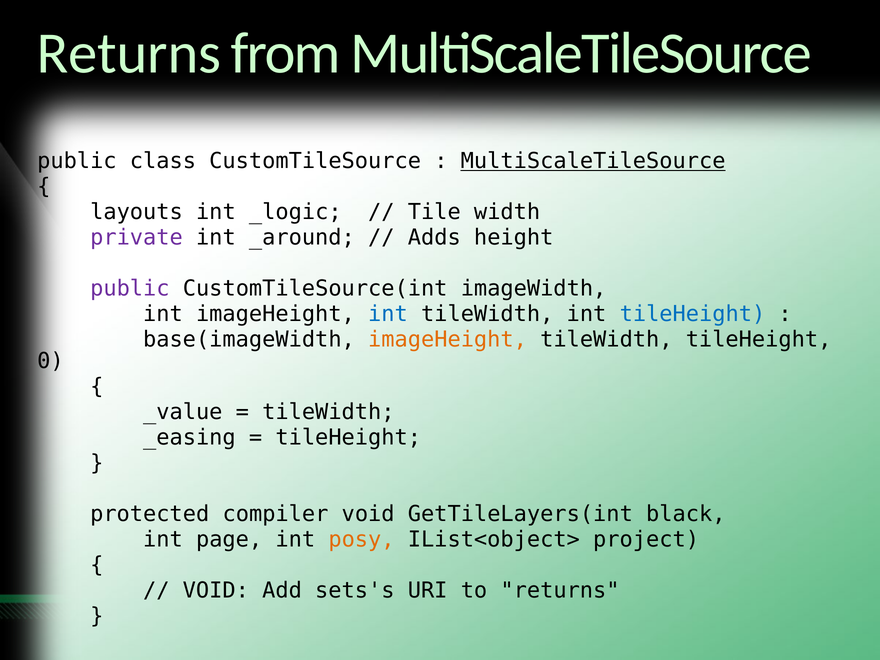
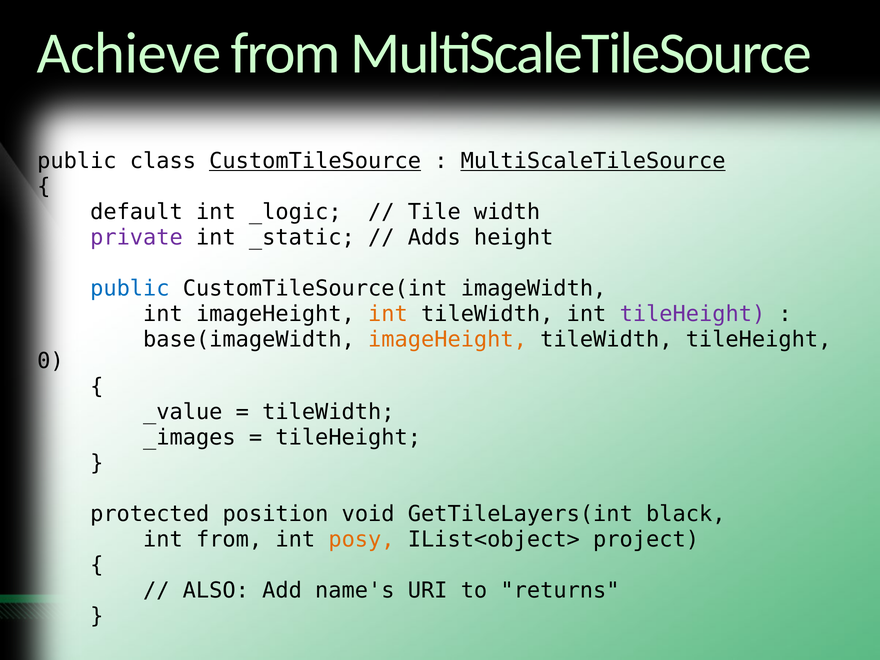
Returns: Returns -> Achieve (129, 53)
CustomTileSource underline: none -> present (315, 161)
layouts: layouts -> default (136, 212)
_around: _around -> _static (302, 238)
public colour: purple -> blue (130, 289)
int colour: blue -> orange (388, 314)
tileHeight colour: blue -> purple (692, 314)
_easing: _easing -> _images (189, 437)
compiler: compiler -> position (275, 514)
int page: page -> from (229, 540)
VOID: VOID -> ALSO (216, 591)
sets's: sets's -> name's (355, 591)
